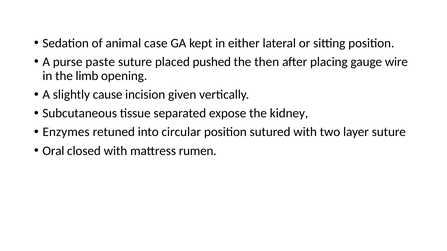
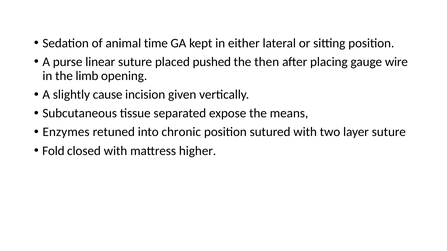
case: case -> time (156, 43)
paste: paste -> linear (100, 62)
kidney: kidney -> means (289, 114)
circular: circular -> chronic (181, 132)
Oral: Oral -> Fold (53, 151)
rumen: rumen -> higher (198, 151)
